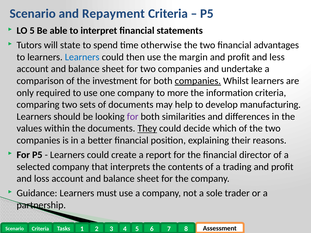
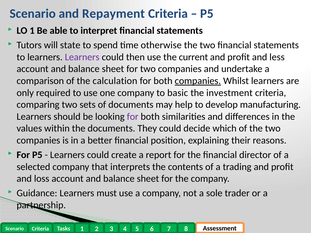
LO 5: 5 -> 1 (32, 31)
two financial advantages: advantages -> statements (276, 45)
Learners colour: blue -> purple (82, 57)
margin: margin -> current (193, 57)
investment: investment -> calculation (115, 81)
more: more -> basic (178, 93)
information: information -> investment (229, 93)
They underline: present -> none (147, 129)
